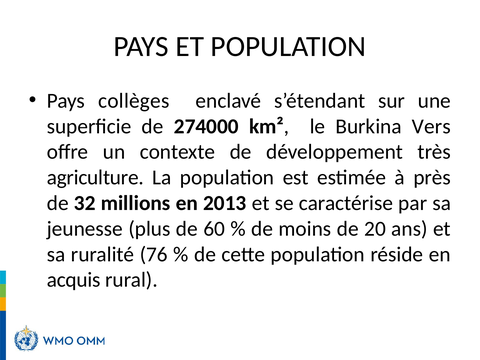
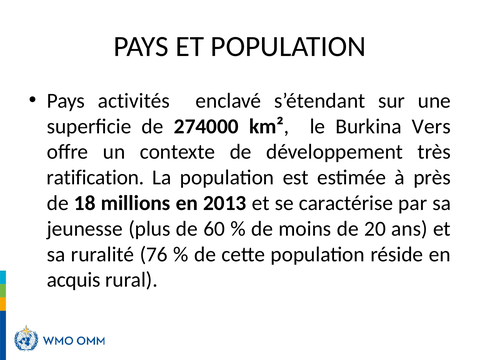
collèges: collèges -> activités (134, 101)
agriculture: agriculture -> ratification (95, 178)
32: 32 -> 18 (85, 203)
